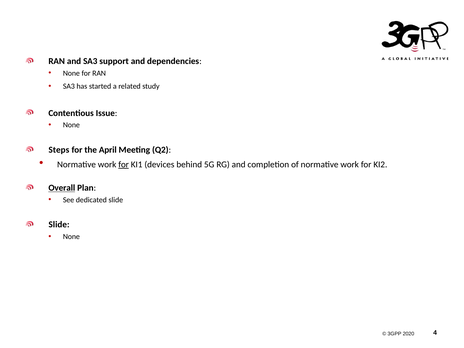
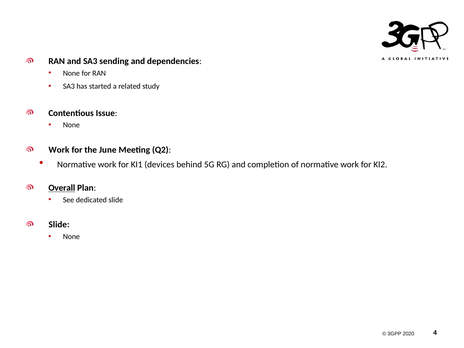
support: support -> sending (114, 61)
Steps: Steps -> Work (59, 150)
April: April -> June (108, 150)
for underline: present -> none (124, 164)
